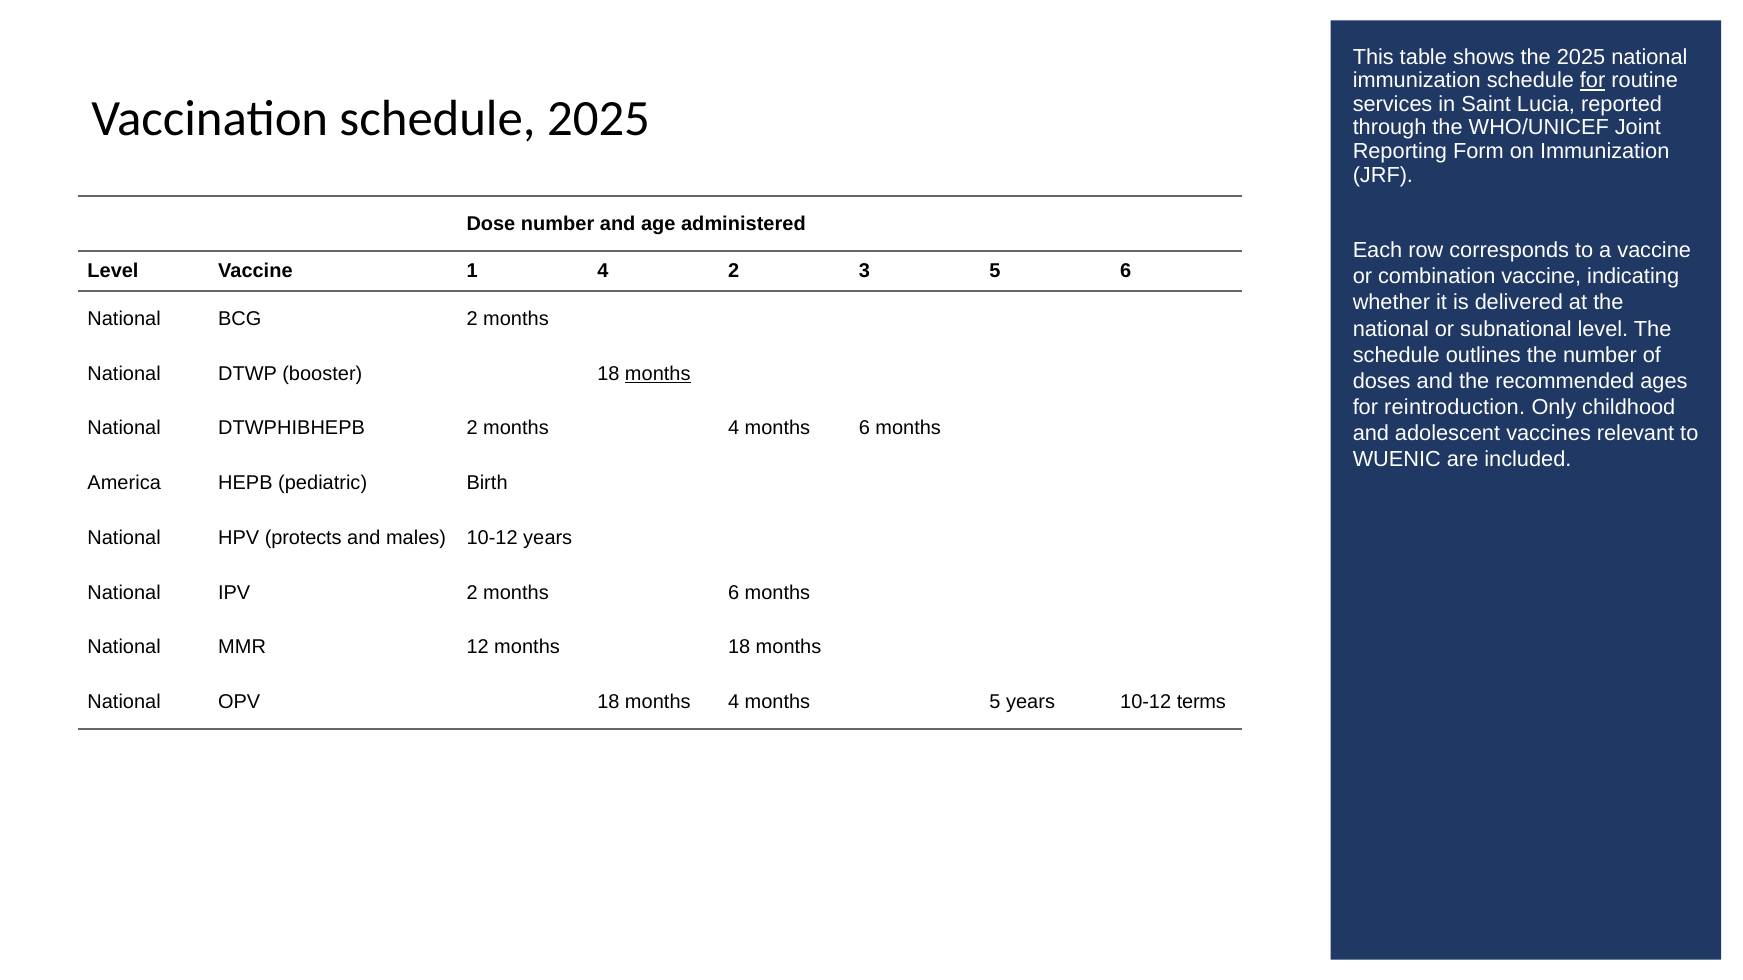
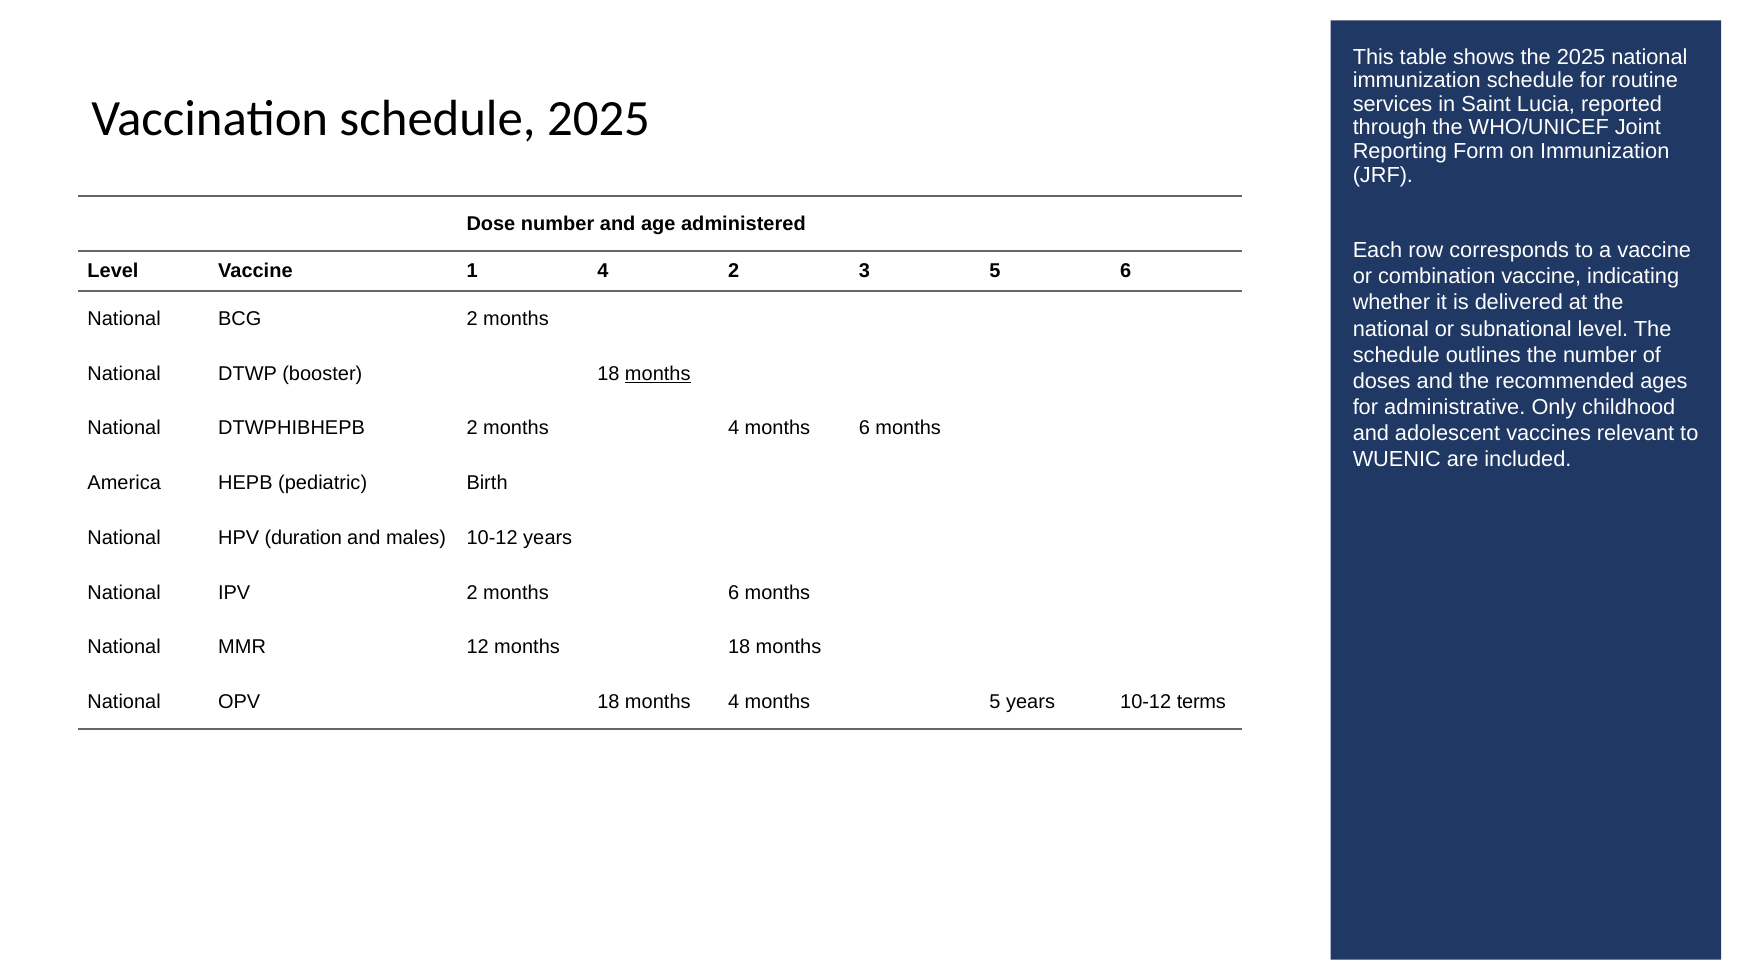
for underline: present -> none (1593, 81)
reintroduction: reintroduction -> administrative (1455, 407)
protects: protects -> duration (303, 538)
